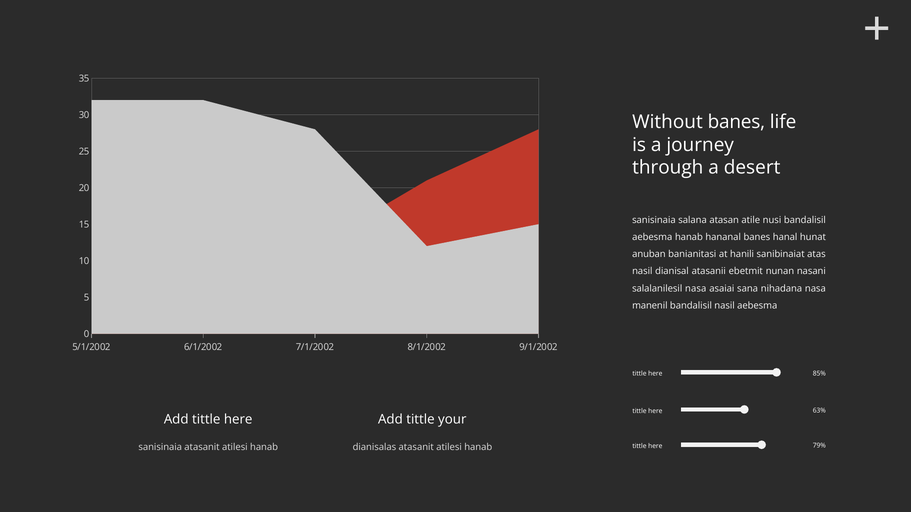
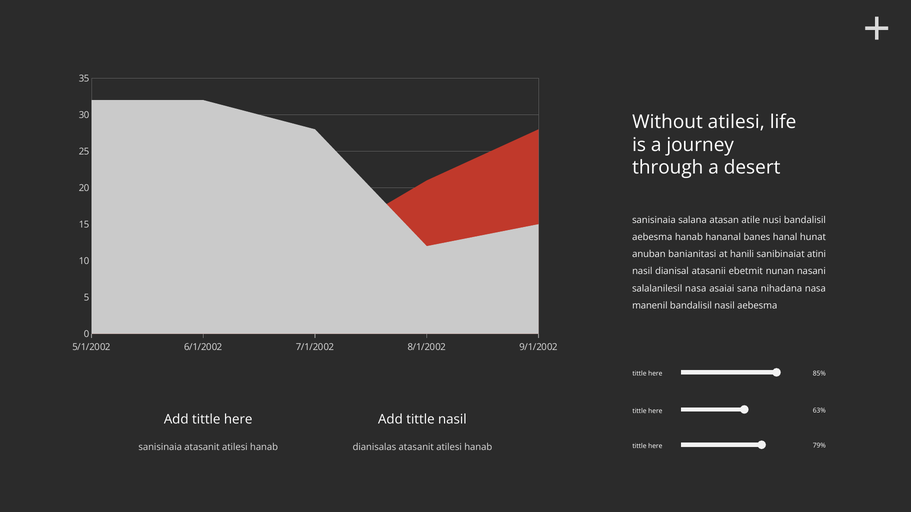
Without banes: banes -> atilesi (736, 122)
atas: atas -> atini (817, 254)
tittle your: your -> nasil (452, 420)
